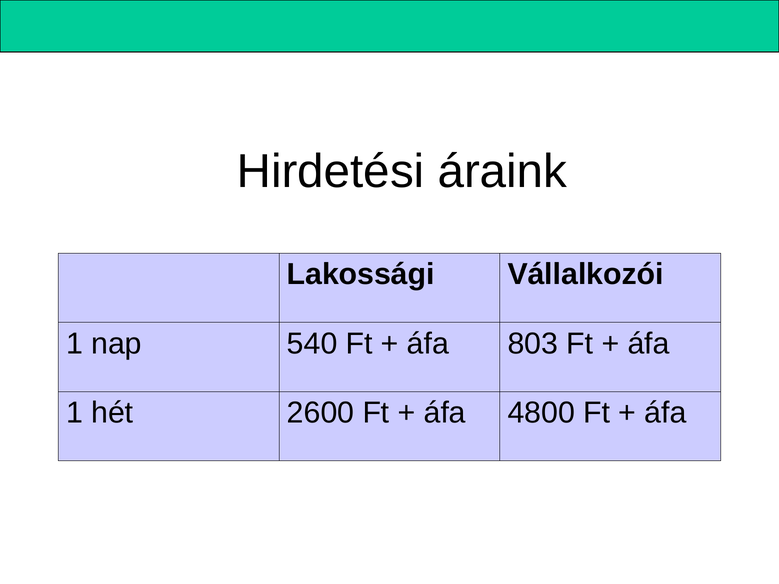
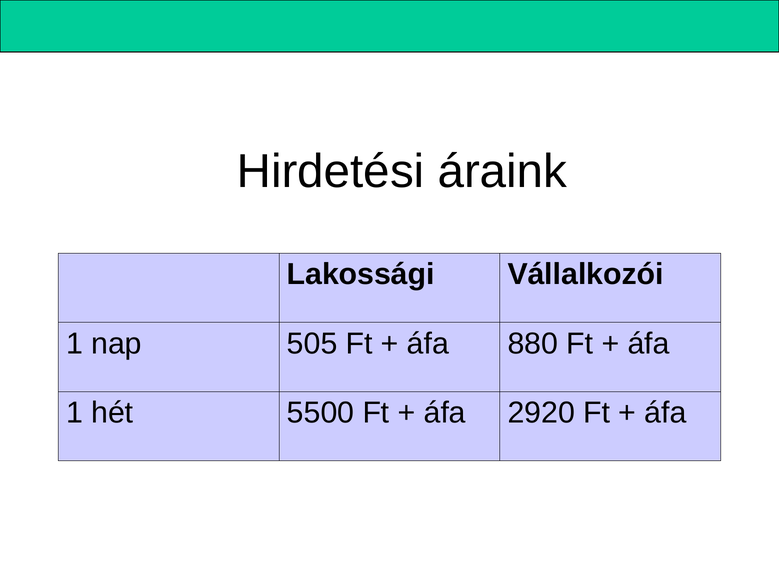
540: 540 -> 505 (312, 344)
803: 803 -> 880 (533, 344)
2600: 2600 -> 5500 (321, 413)
4800: 4800 -> 2920 (541, 413)
